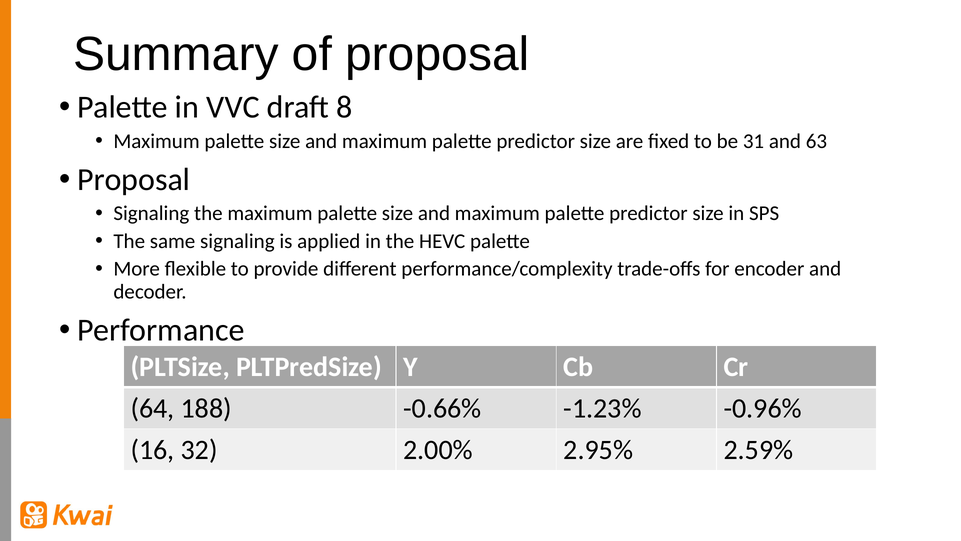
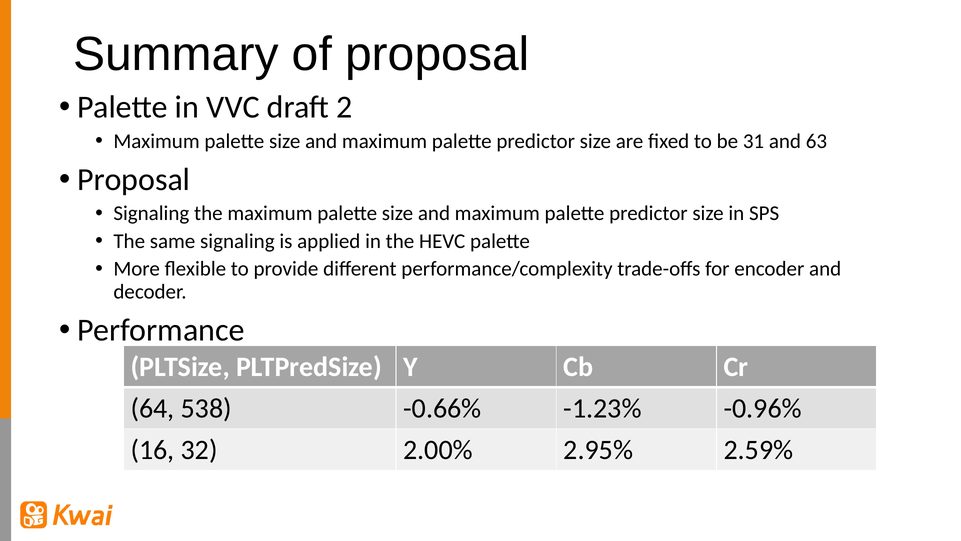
8: 8 -> 2 (344, 107)
188: 188 -> 538 (206, 408)
